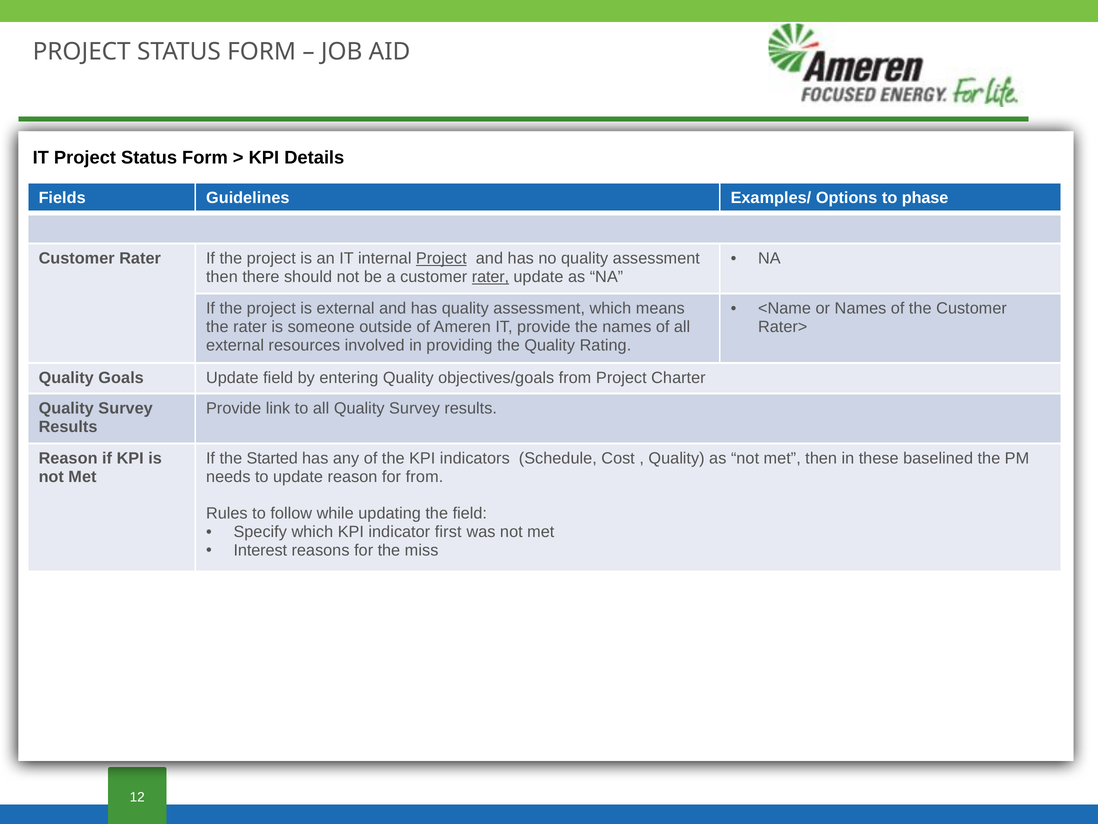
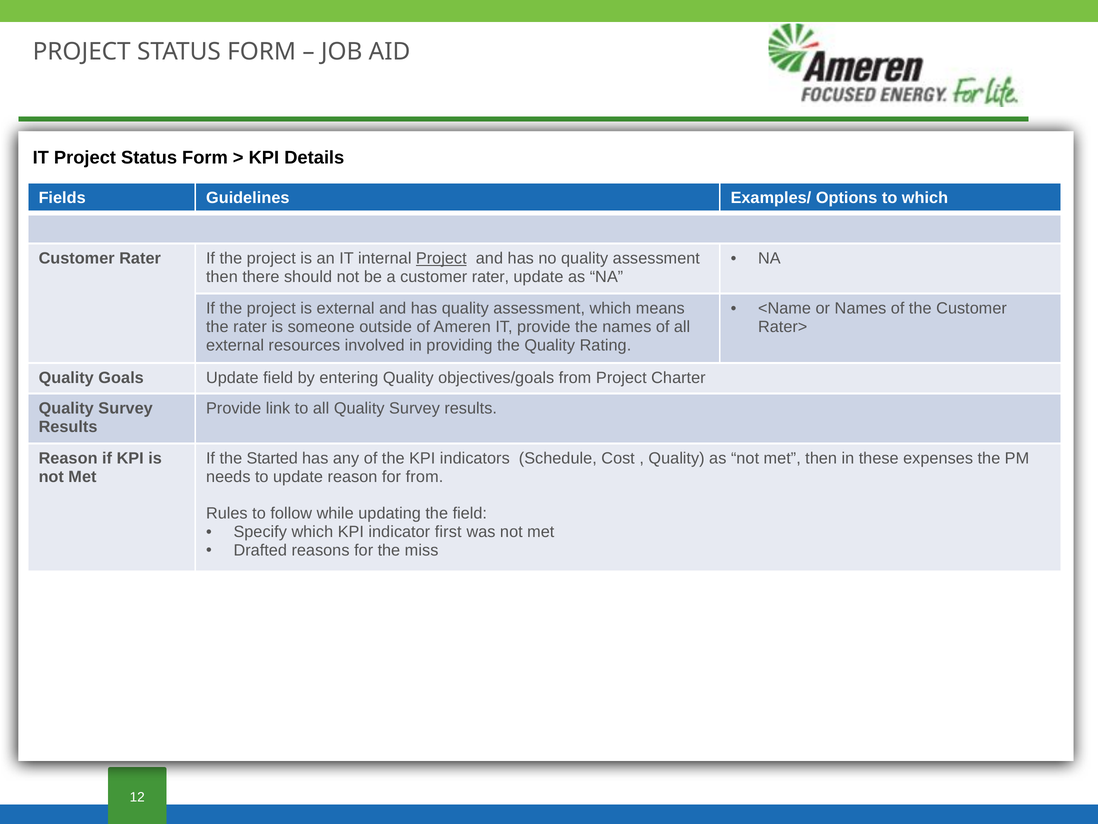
to phase: phase -> which (925, 198)
rater underline: present -> none (490, 277)
baselined: baselined -> expenses (938, 458)
Interest: Interest -> Drafted (260, 550)
